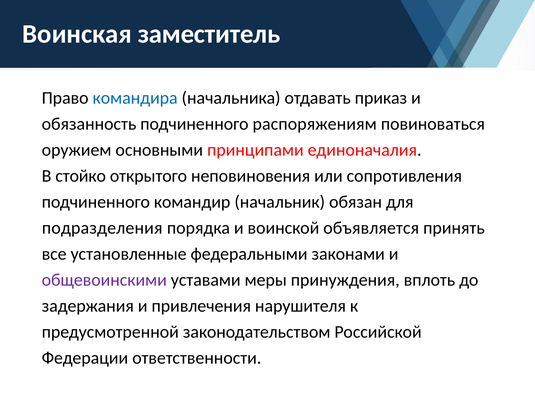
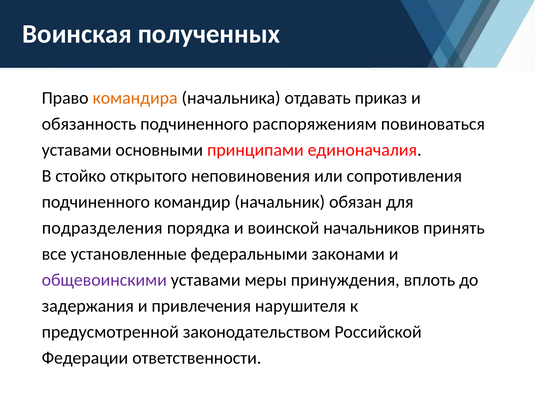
заместитель: заместитель -> полученных (209, 34)
командира colour: blue -> orange (135, 98)
оружием: оружием -> уставами (77, 150)
объявляется: объявляется -> начальников (371, 228)
